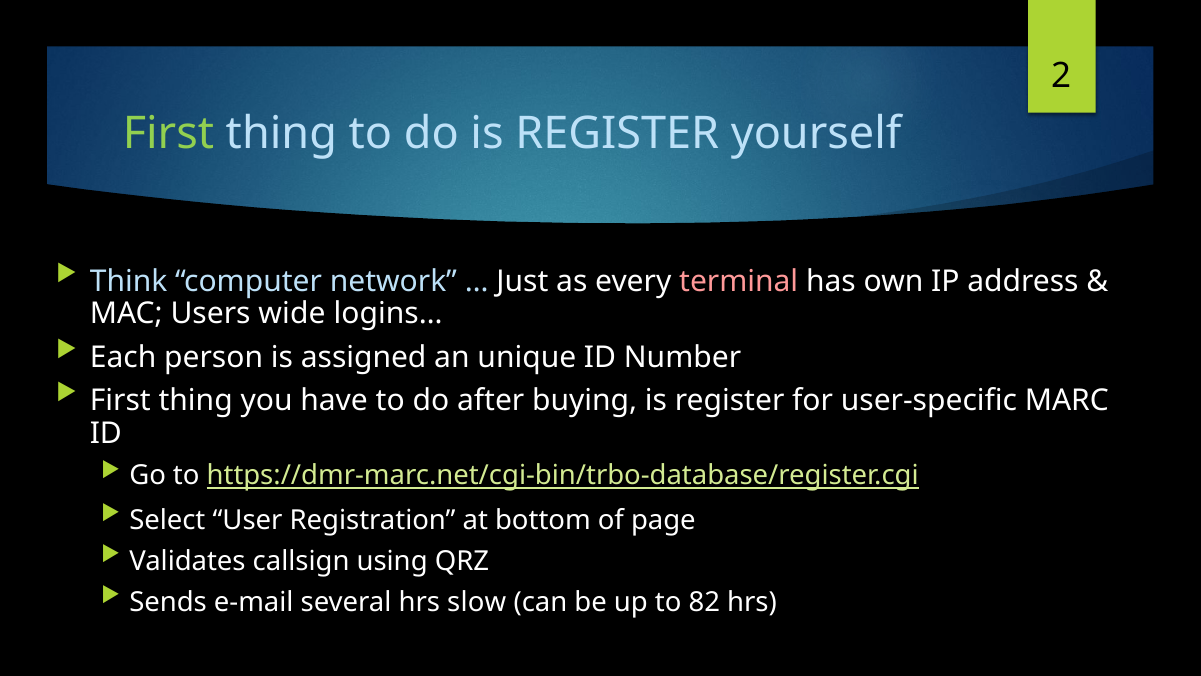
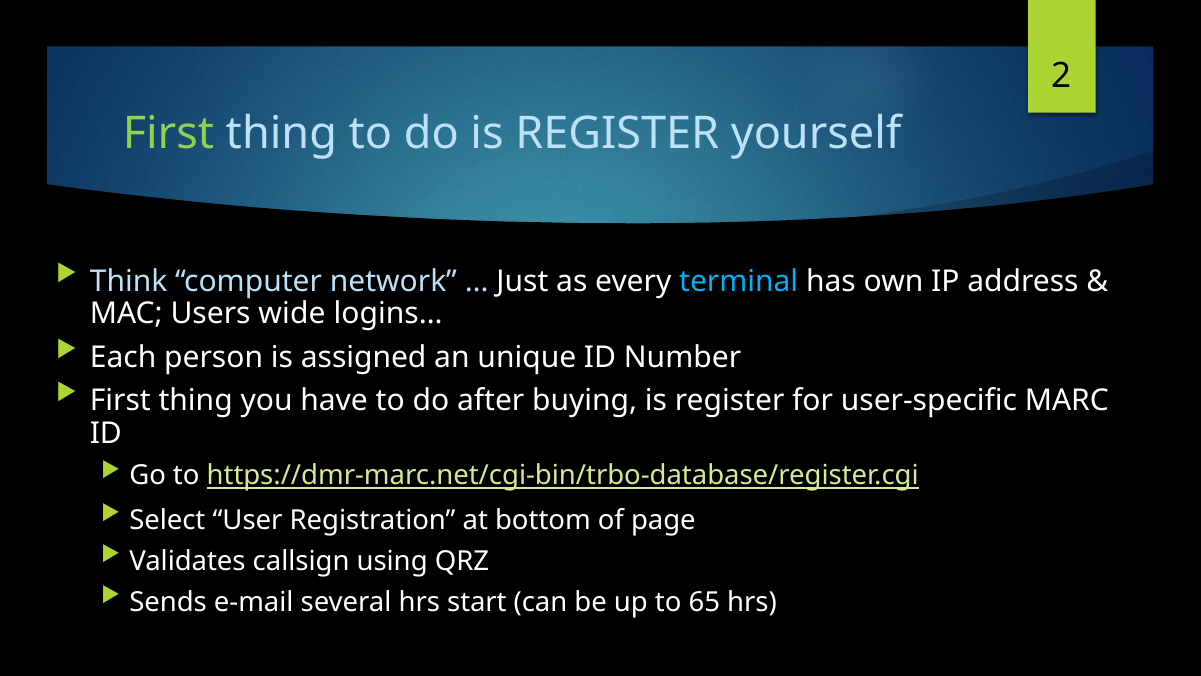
terminal colour: pink -> light blue (739, 281)
slow: slow -> start (477, 602)
82: 82 -> 65 (704, 602)
